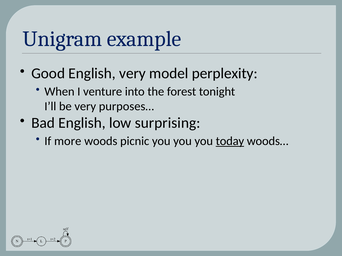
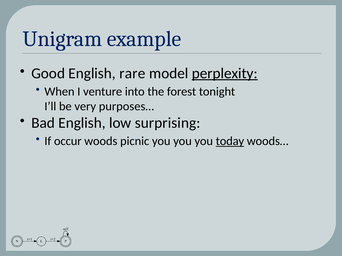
English very: very -> rare (132, 73)
perplexity underline: none -> present (225, 73)
more: more -> occur (68, 141)
